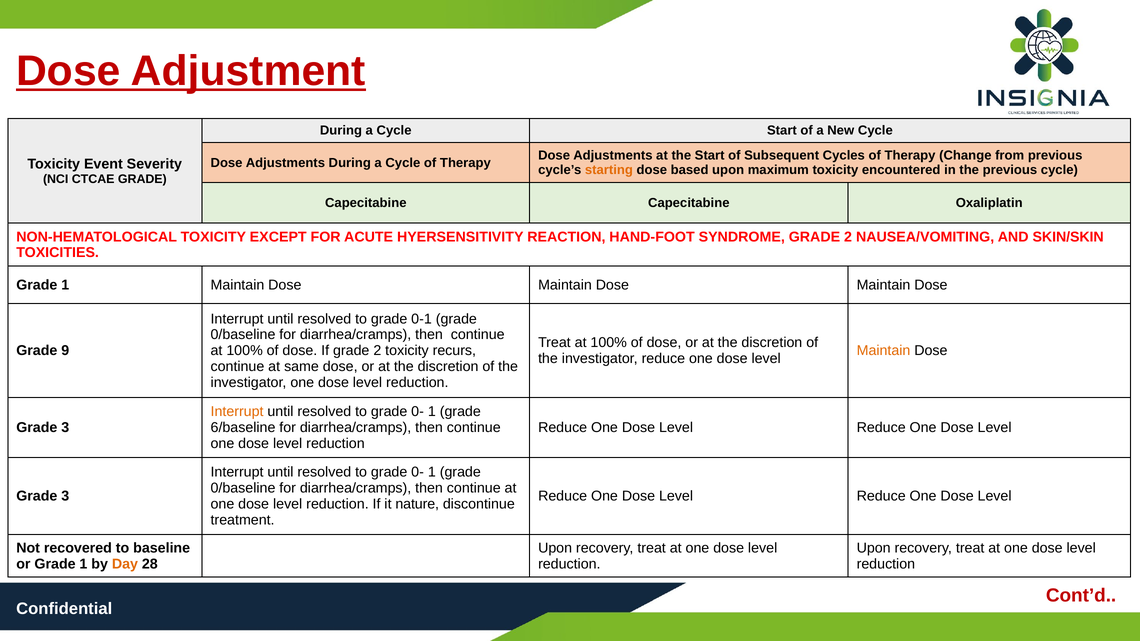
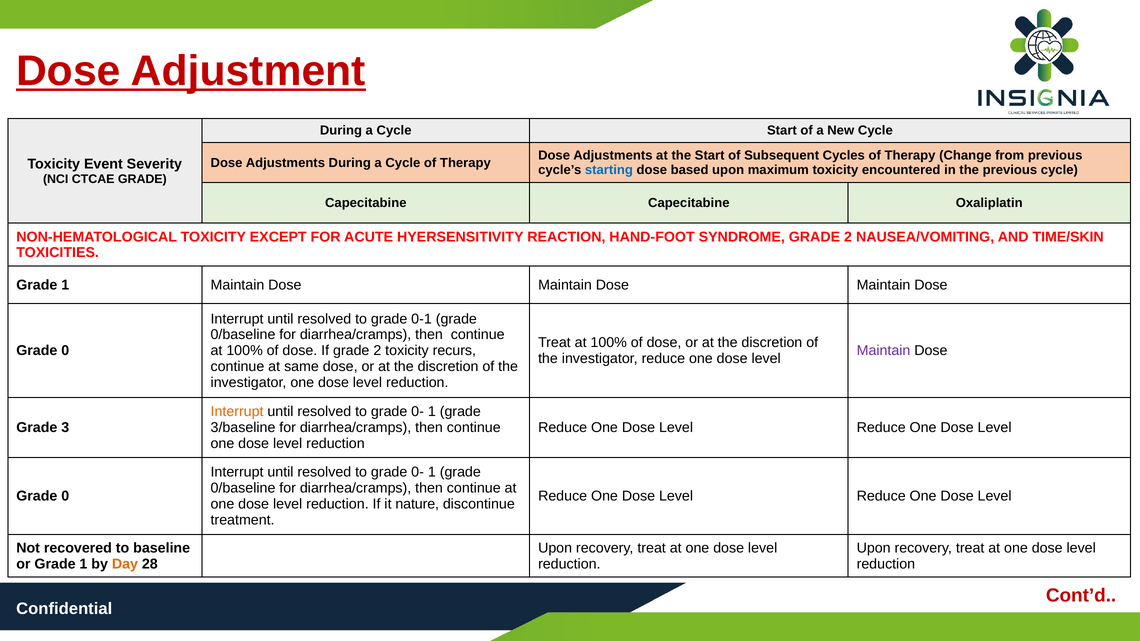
starting colour: orange -> blue (609, 170)
SKIN/SKIN: SKIN/SKIN -> TIME/SKIN (1068, 237)
9: 9 -> 0 (65, 351)
Maintain colour: orange -> purple (884, 351)
6/baseline: 6/baseline -> 3/baseline (243, 428)
3: 3 -> 0 (65, 496)
